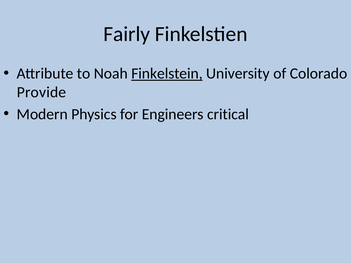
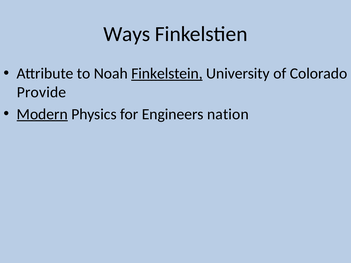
Fairly: Fairly -> Ways (127, 34)
Modern underline: none -> present (42, 114)
critical: critical -> nation (228, 114)
